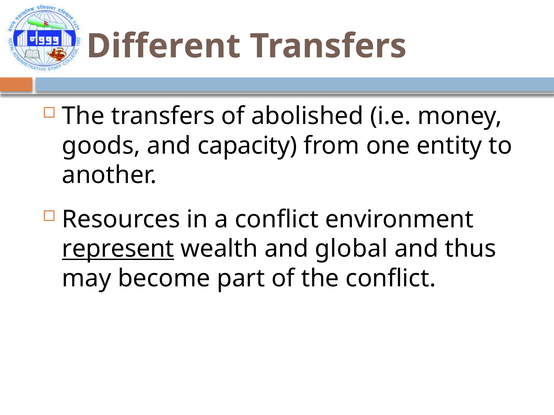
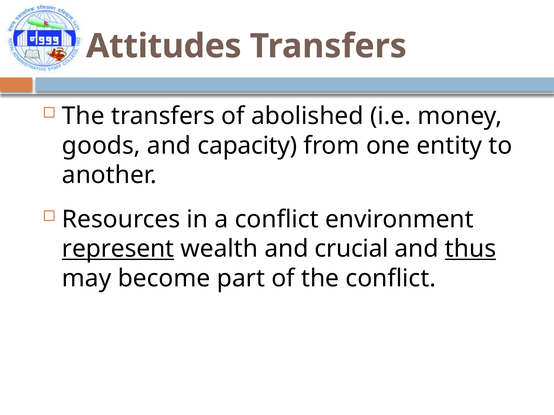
Different: Different -> Attitudes (164, 46)
global: global -> crucial (352, 249)
thus underline: none -> present (471, 249)
